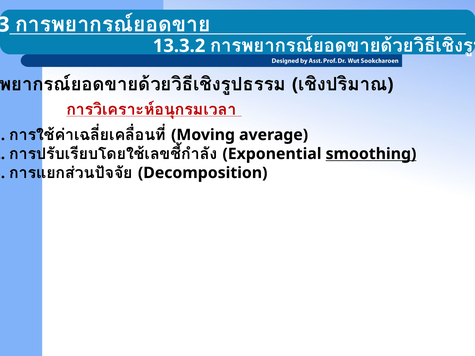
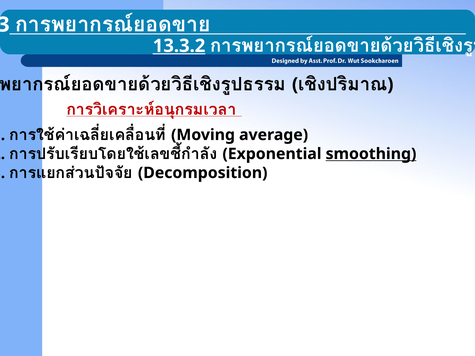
13.3.2 underline: none -> present (179, 46)
